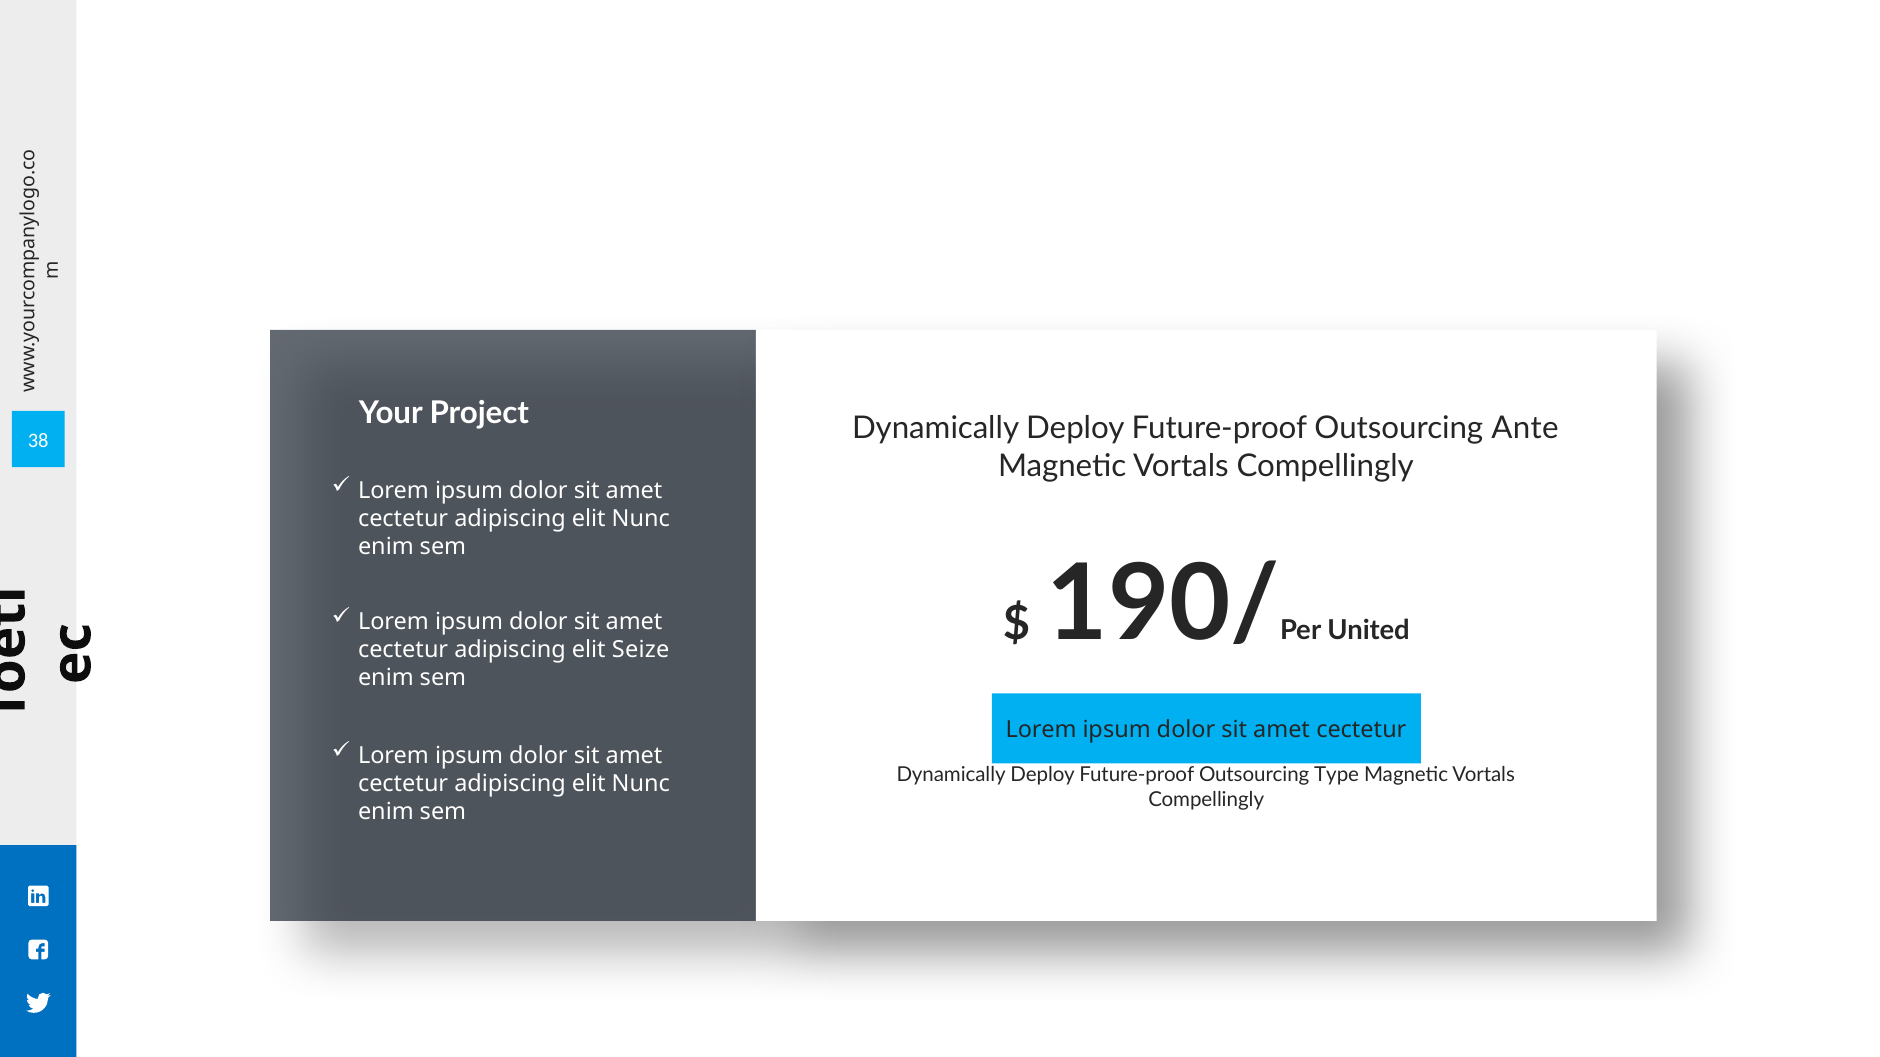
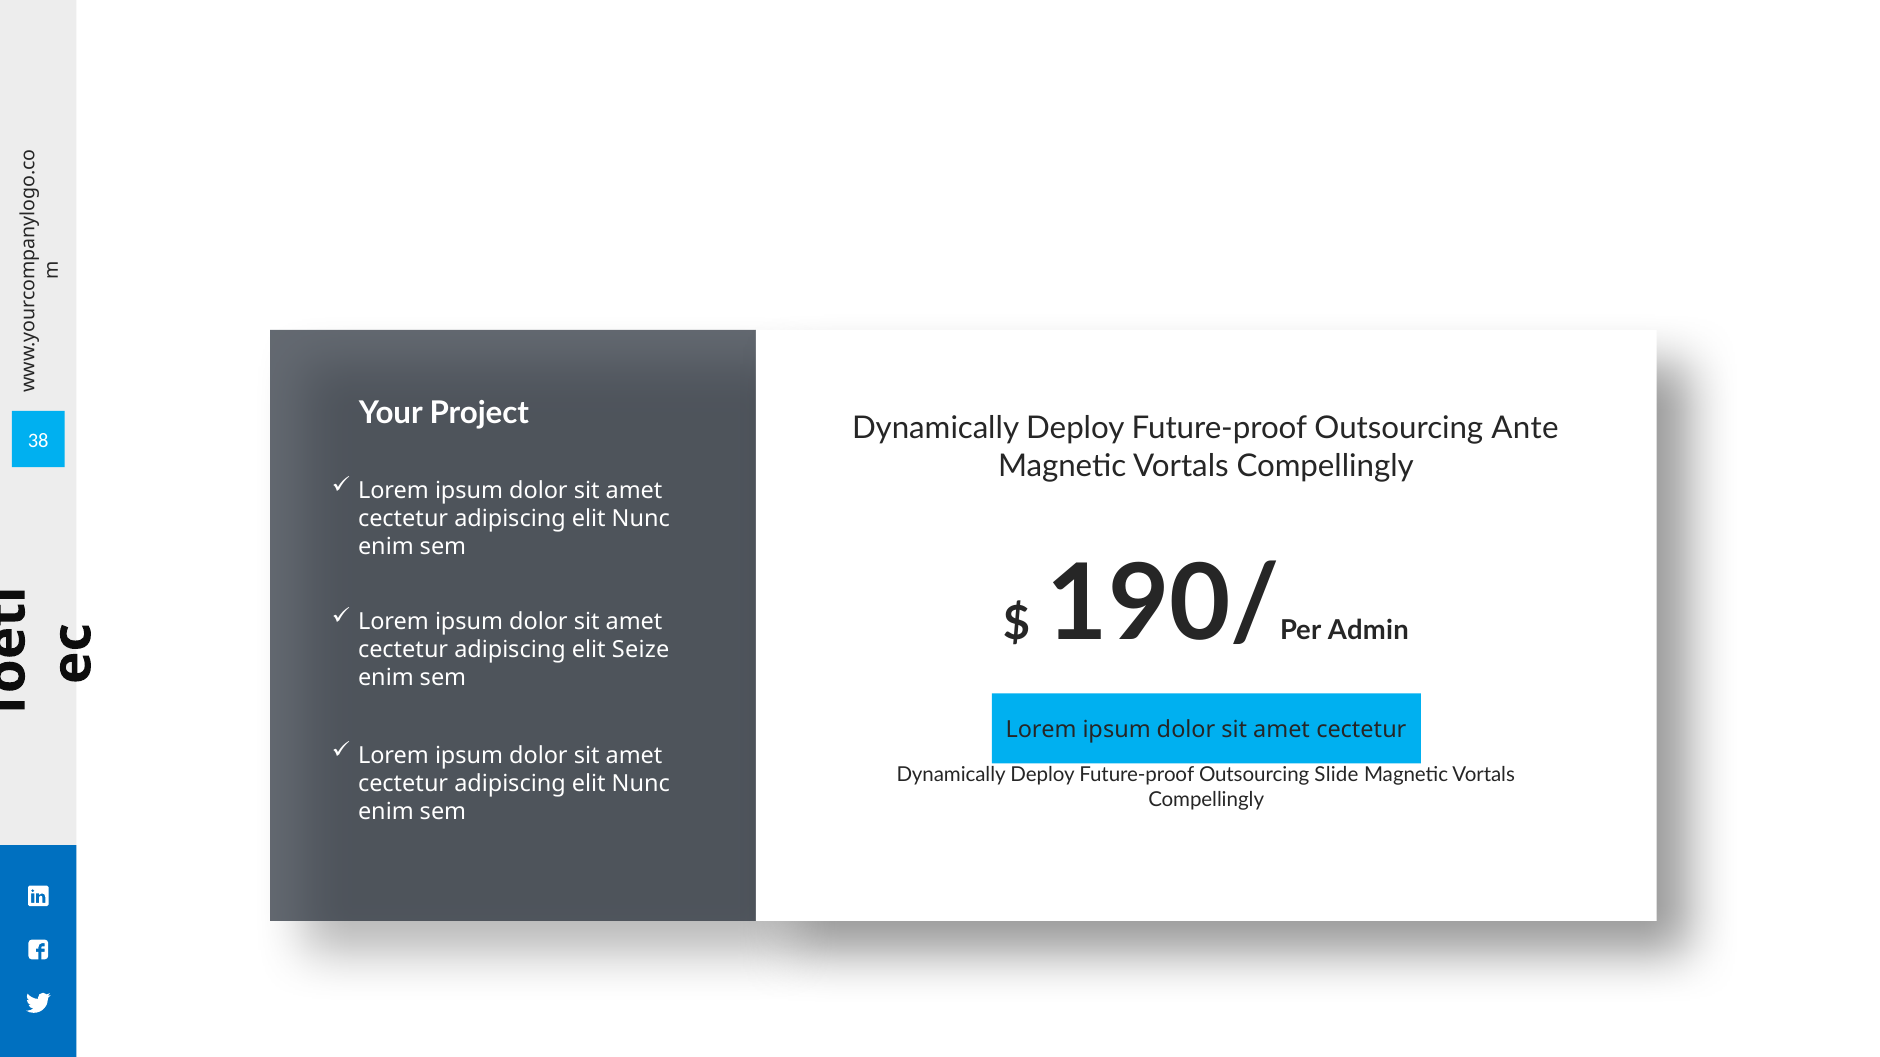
United: United -> Admin (1368, 631)
Type: Type -> Slide (1336, 775)
